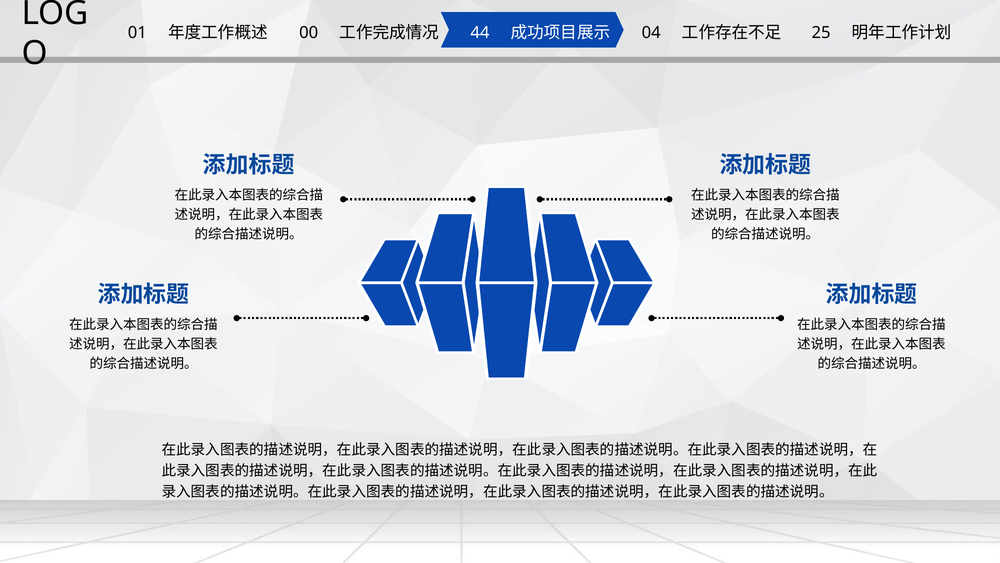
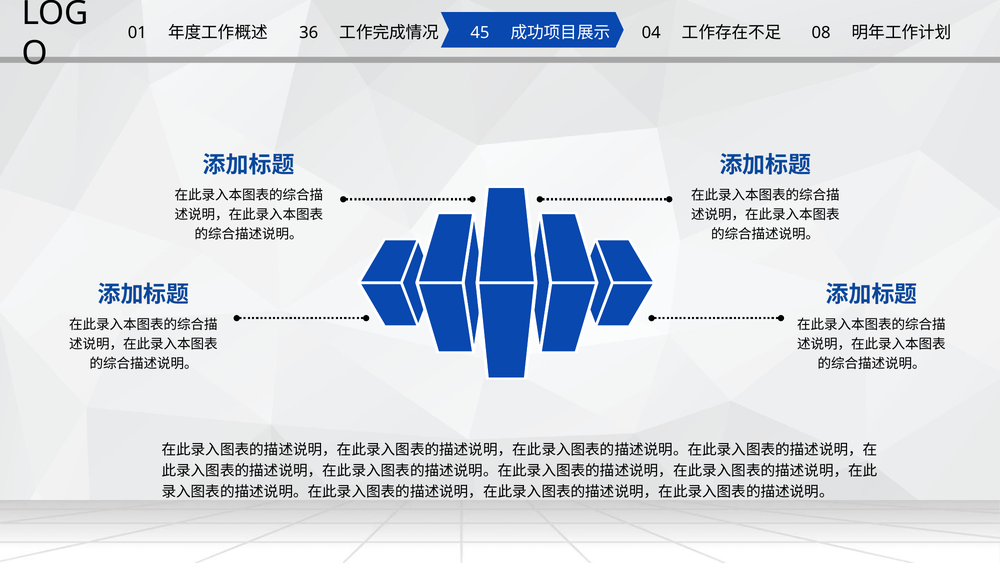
00: 00 -> 36 (309, 33)
44: 44 -> 45 (480, 33)
25: 25 -> 08 (821, 33)
